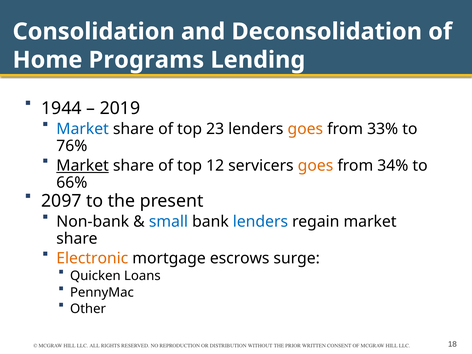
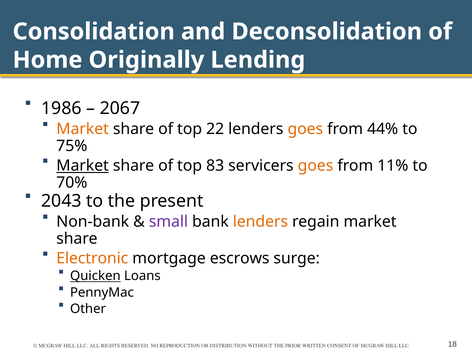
Programs: Programs -> Originally (146, 60)
1944: 1944 -> 1986 (61, 108)
2019: 2019 -> 2067 (120, 108)
Market colour: blue -> orange (83, 129)
23: 23 -> 22 (215, 129)
33%: 33% -> 44% (383, 129)
76%: 76% -> 75% (72, 146)
12: 12 -> 83 (215, 166)
34%: 34% -> 11% (393, 166)
66%: 66% -> 70% (72, 183)
2097: 2097 -> 2043 (61, 201)
small colour: blue -> purple (168, 222)
lenders colour: blue -> orange (260, 222)
Quicken underline: none -> present (95, 276)
